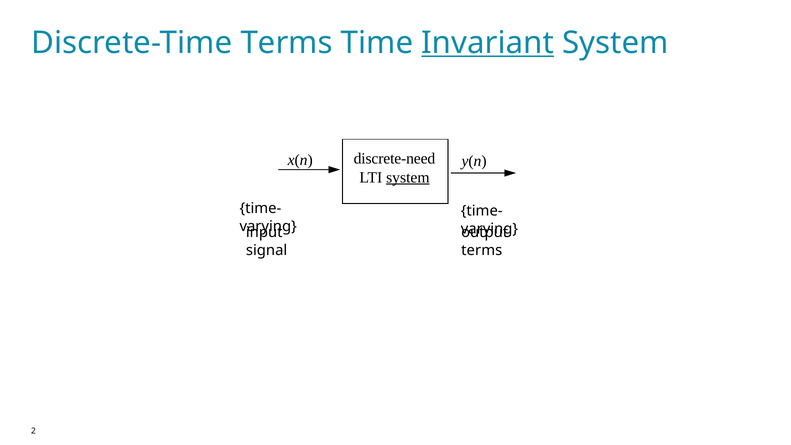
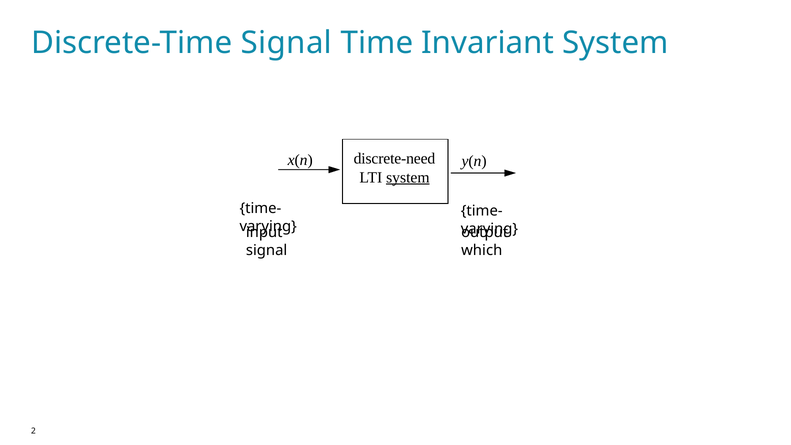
Discrete-Time Terms: Terms -> Signal (286, 43)
Invariant underline: present -> none (488, 43)
terms: terms -> which (482, 250)
